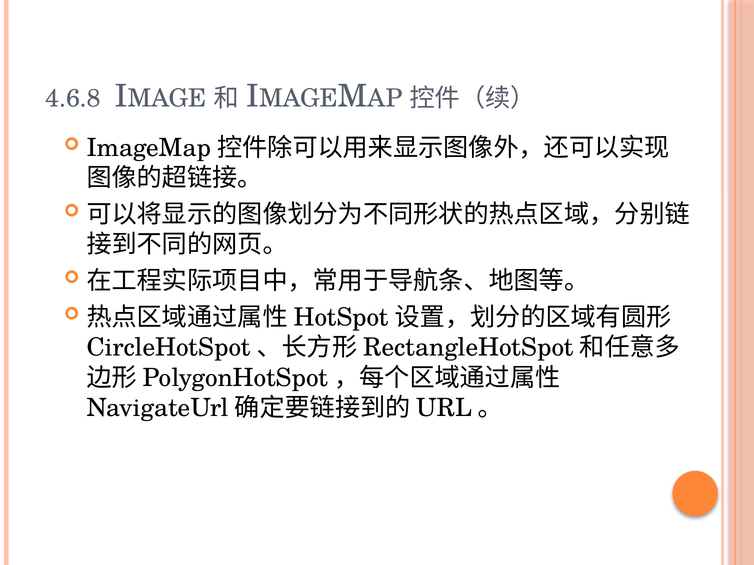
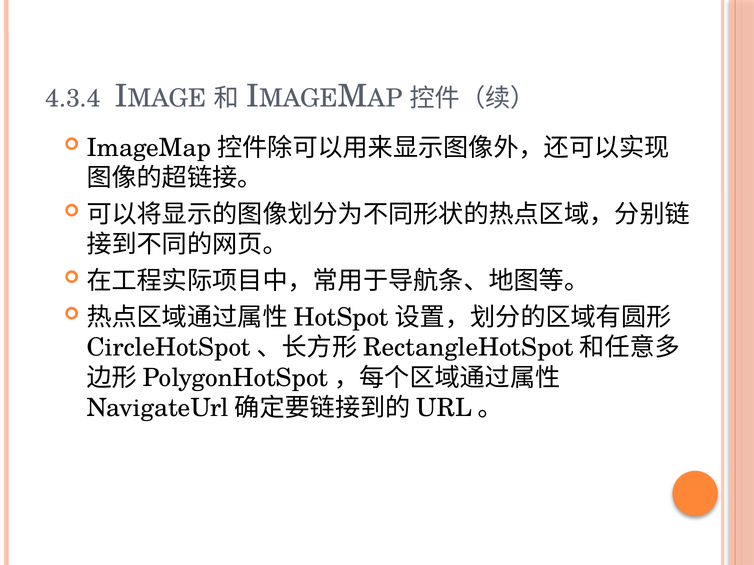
4.6.8: 4.6.8 -> 4.3.4 (73, 99)
